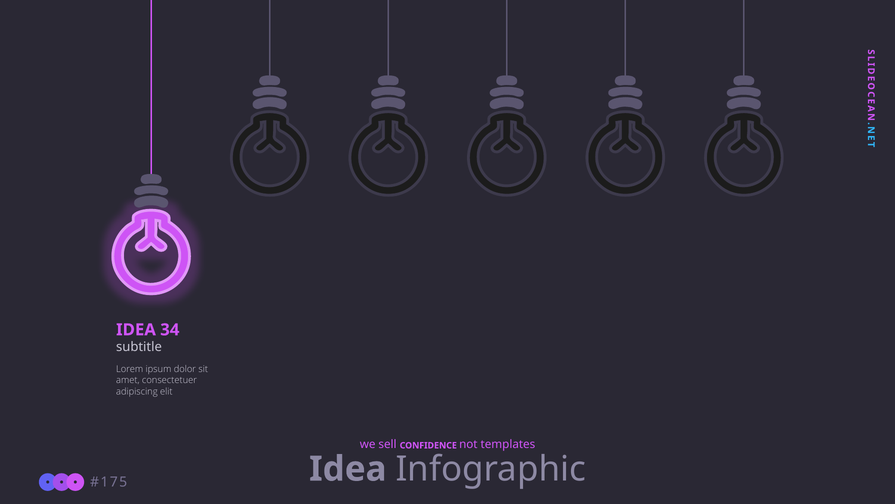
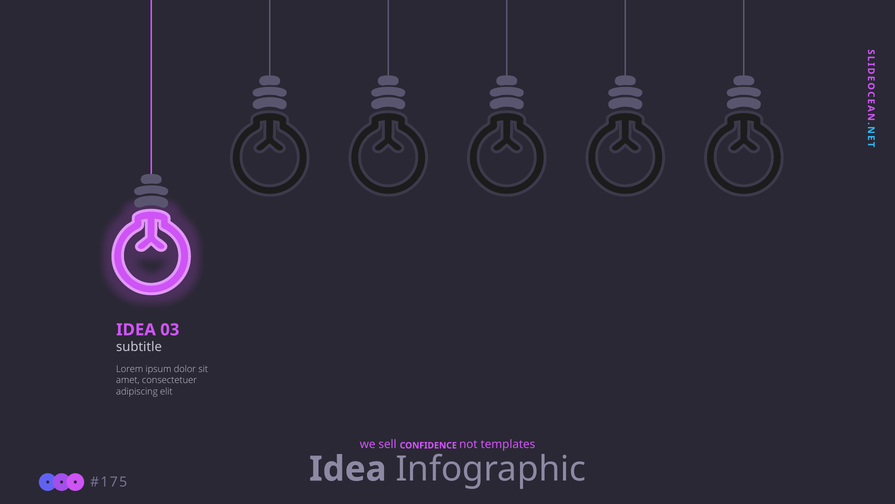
34: 34 -> 03 (170, 329)
